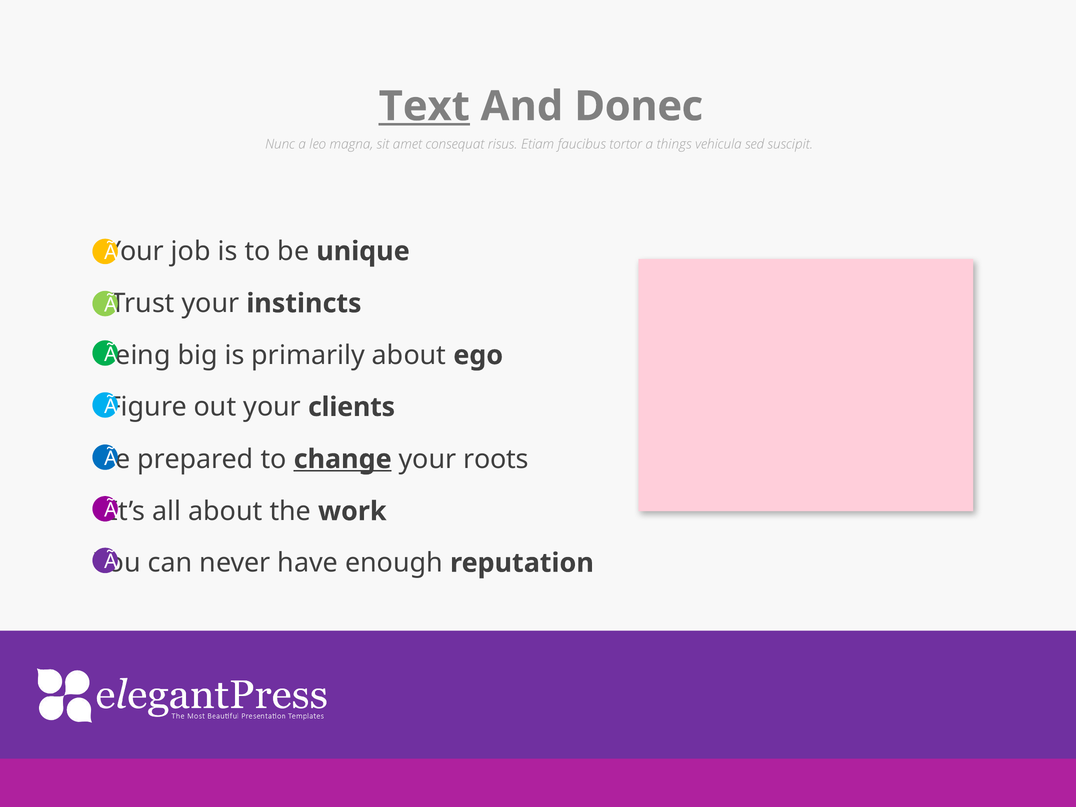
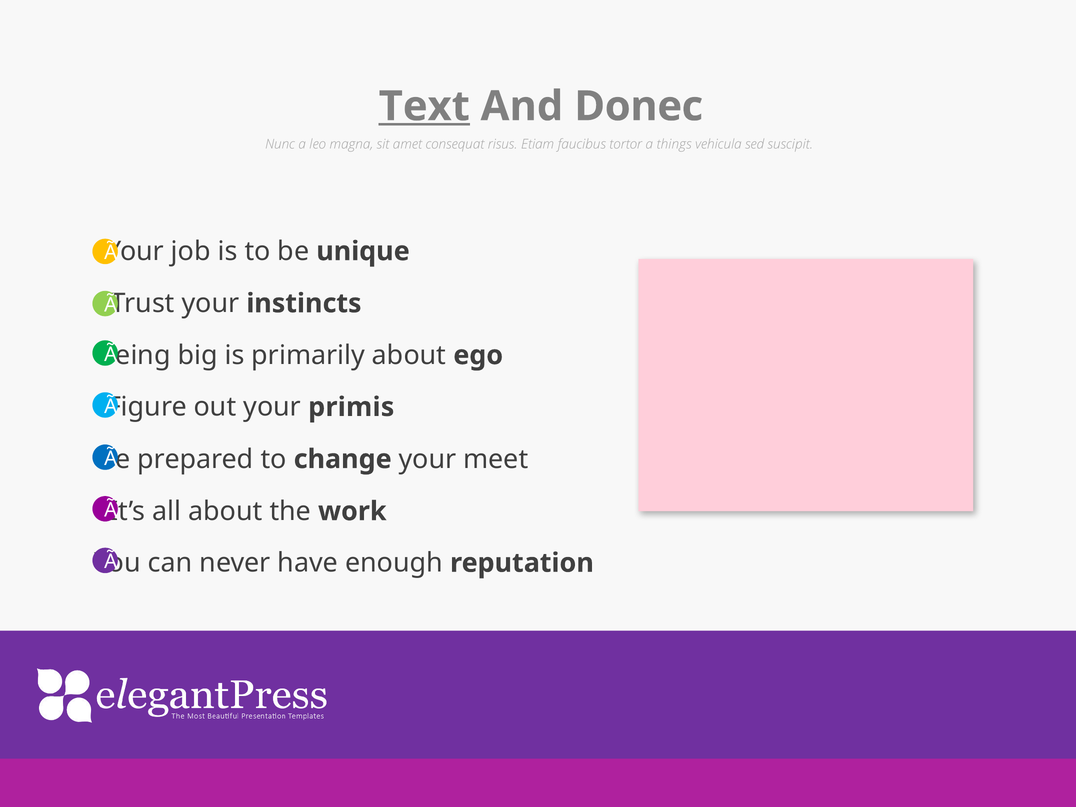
clients: clients -> primis (351, 407)
change underline: present -> none (343, 459)
roots: roots -> meet (496, 459)
